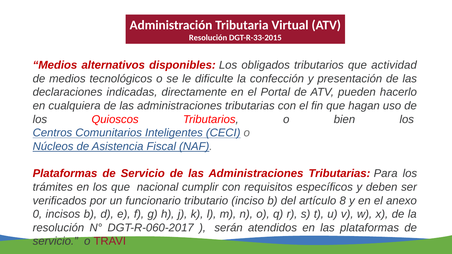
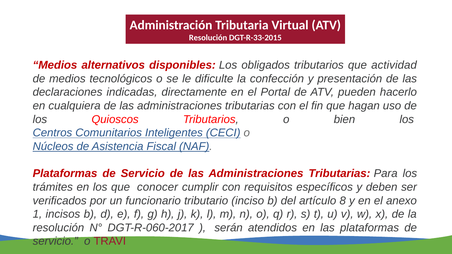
nacional: nacional -> conocer (158, 187)
0: 0 -> 1 (37, 214)
